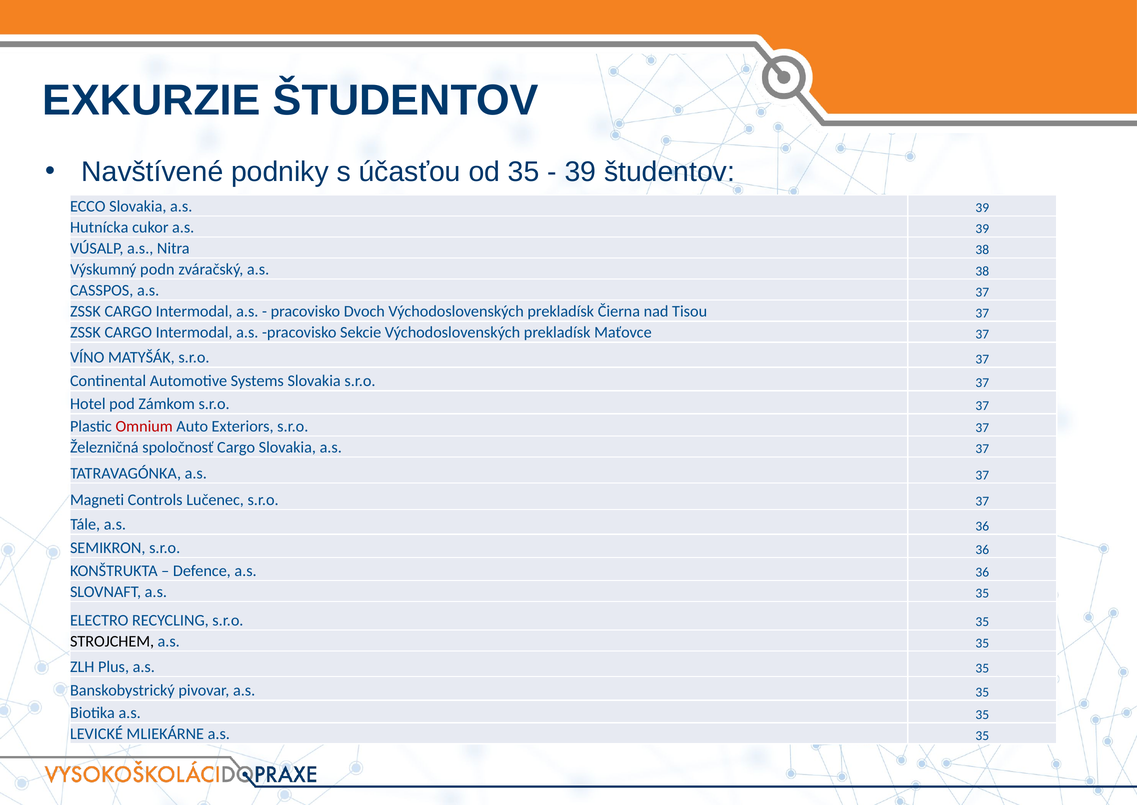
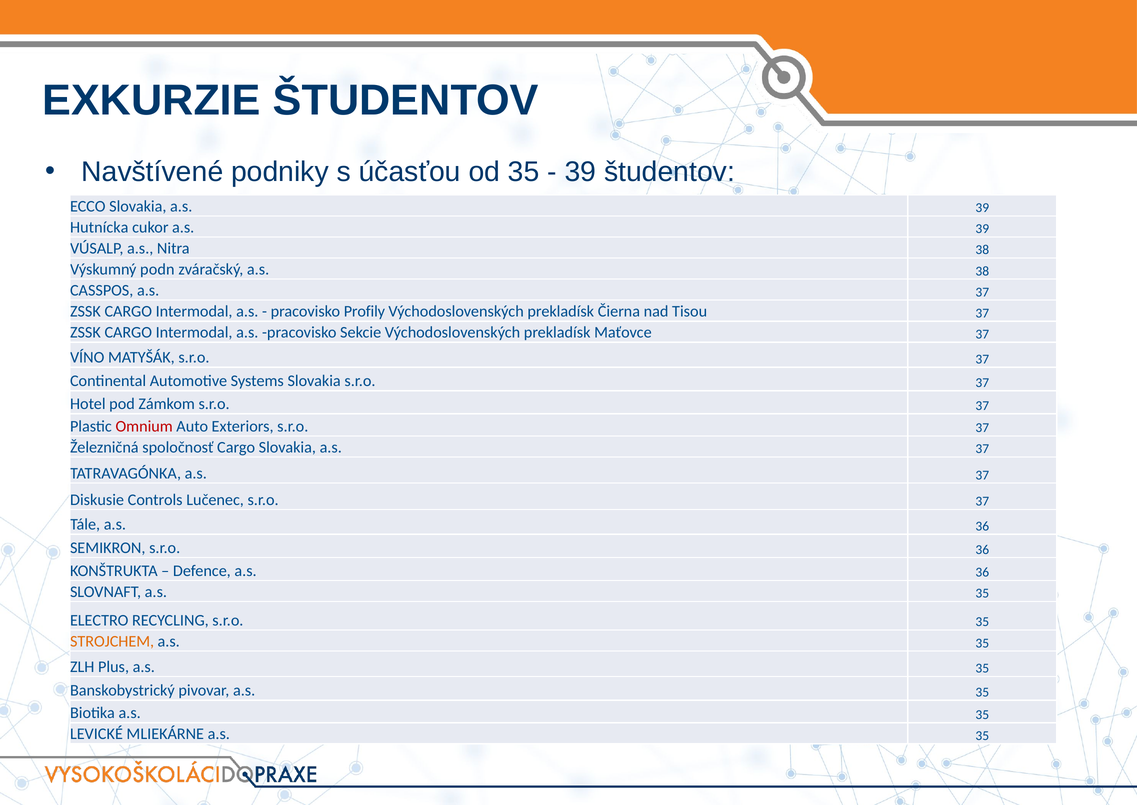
Dvoch: Dvoch -> Profily (364, 311)
Magneti: Magneti -> Diskusie (97, 499)
STROJCHEM colour: black -> orange (112, 641)
